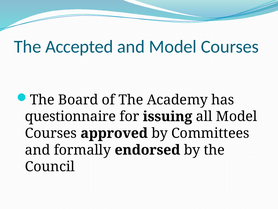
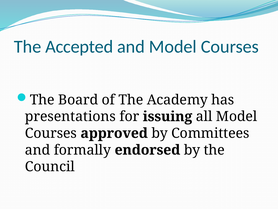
questionnaire: questionnaire -> presentations (70, 116)
